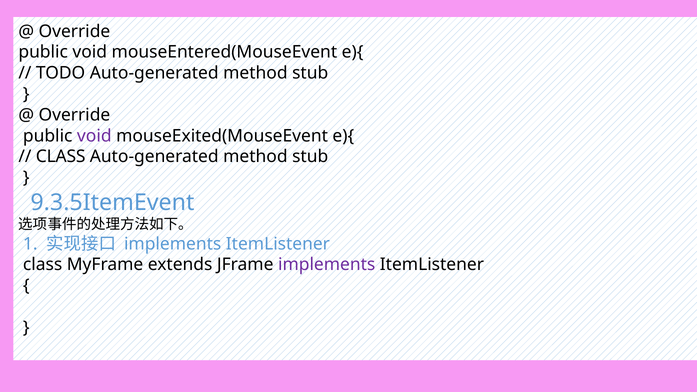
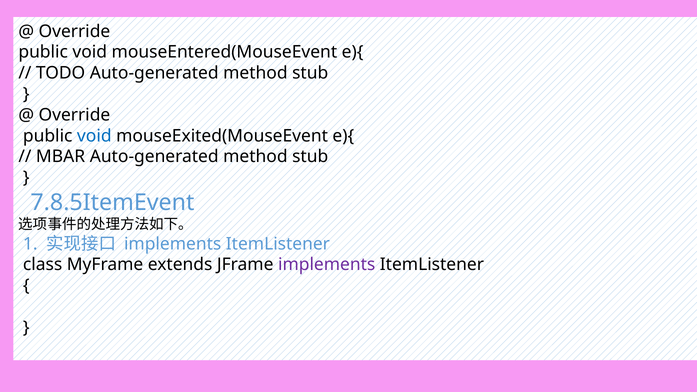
void colour: purple -> blue (94, 136)
CLASS: CLASS -> MBAR (61, 157)
9.3.5ItemEvent: 9.3.5ItemEvent -> 7.8.5ItemEvent (112, 202)
